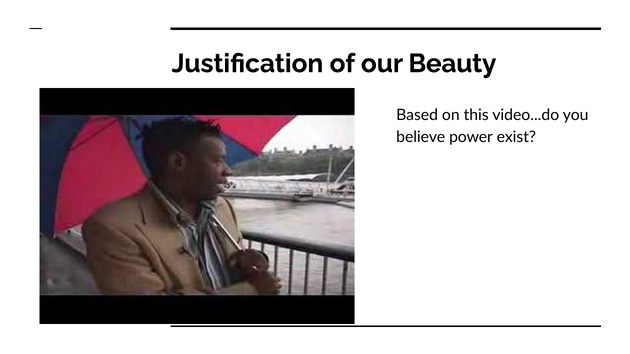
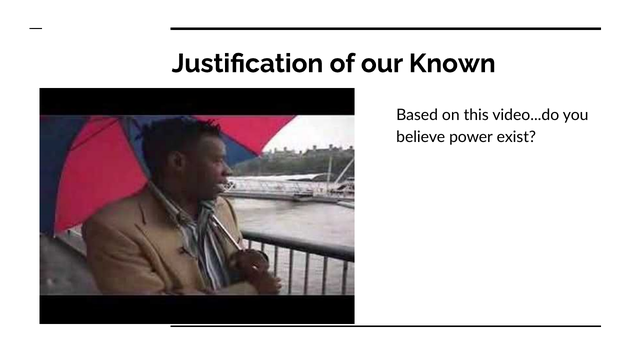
Beauty: Beauty -> Known (452, 64)
